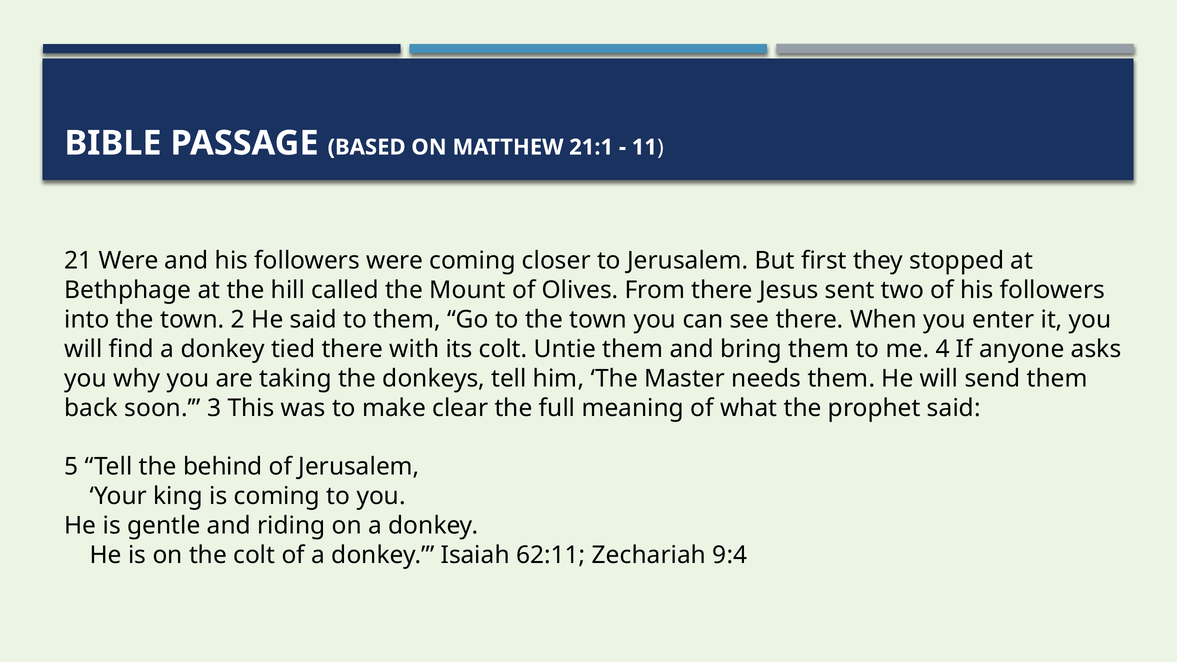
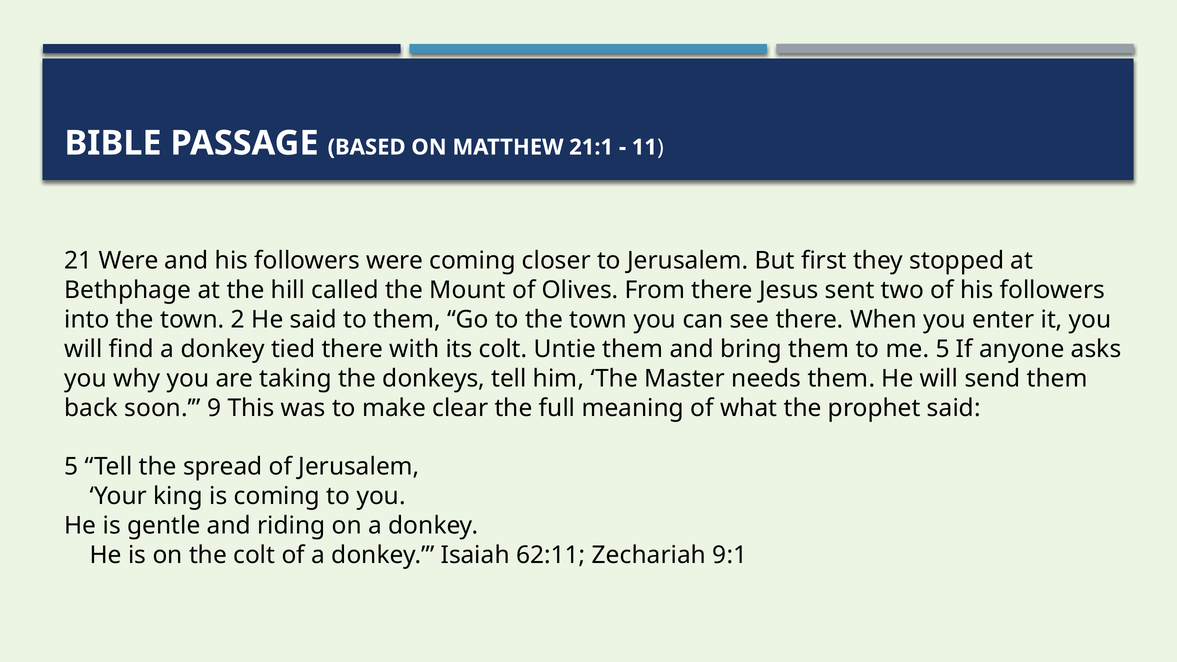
me 4: 4 -> 5 (943, 349)
3: 3 -> 9 (214, 408)
behind: behind -> spread (223, 467)
9:4: 9:4 -> 9:1 (730, 555)
